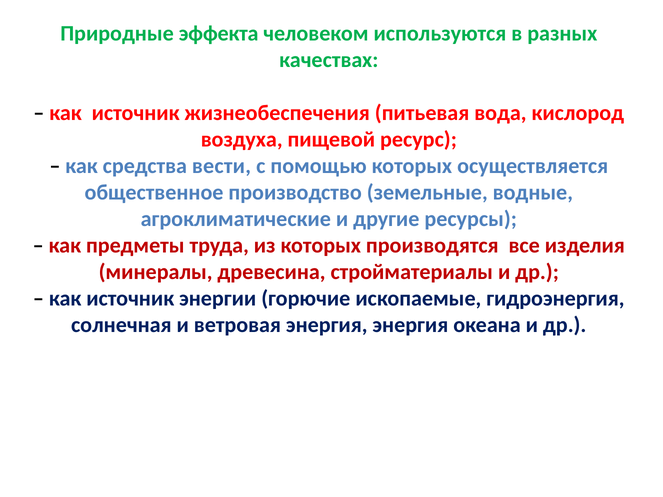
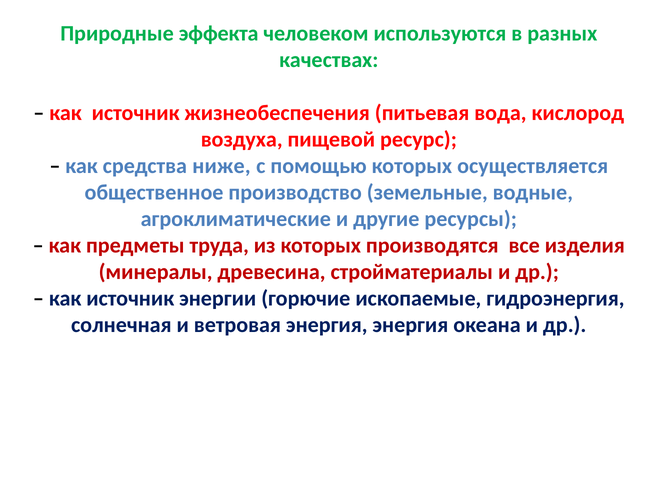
вести: вести -> ниже (221, 166)
